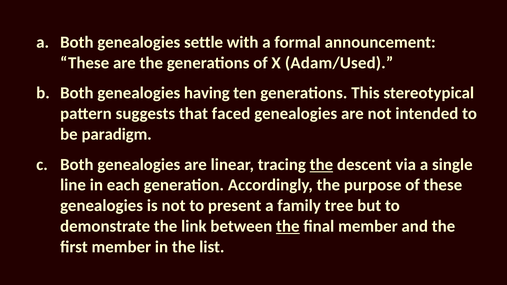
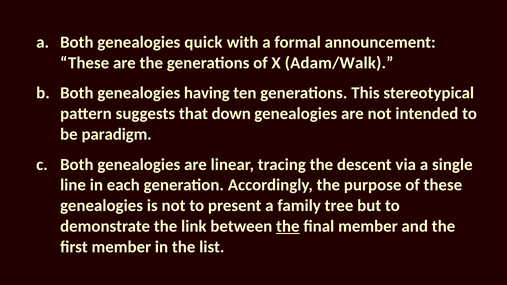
settle: settle -> quick (203, 42)
Adam/Used: Adam/Used -> Adam/Walk (339, 63)
faced: faced -> down (231, 114)
the underline: present -> none (321, 165)
